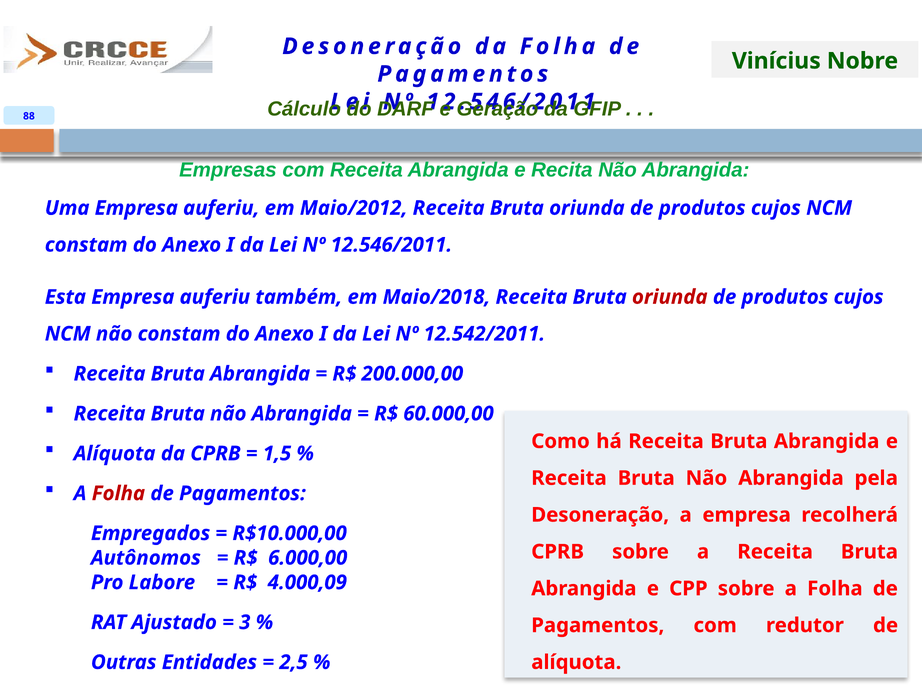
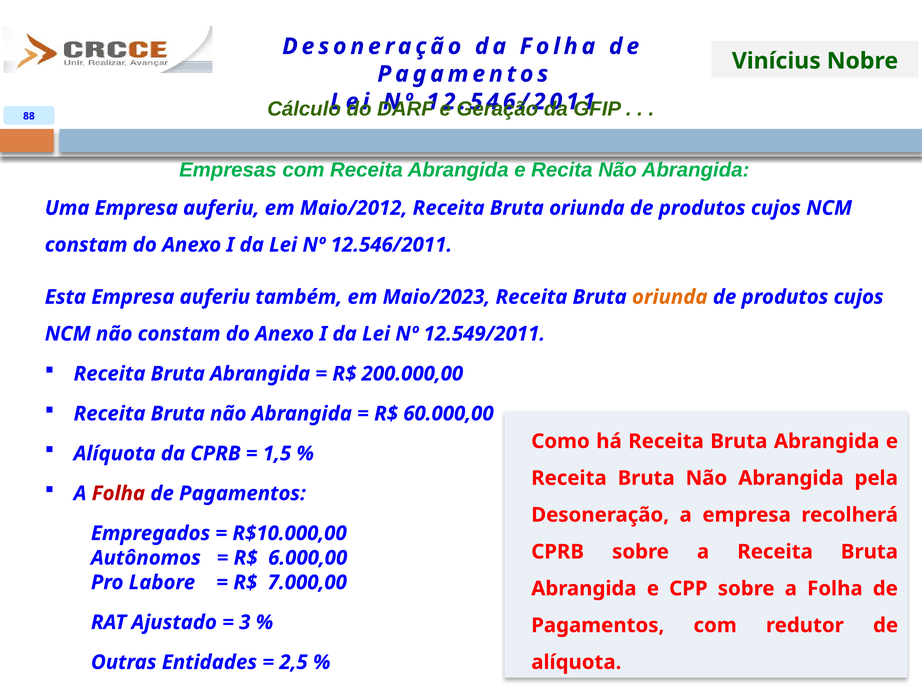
Maio/2018: Maio/2018 -> Maio/2023 (436, 297)
oriunda colour: red -> orange (670, 297)
12.542/2011: 12.542/2011 -> 12.549/2011 (484, 334)
4.000,09: 4.000,09 -> 7.000,00 (307, 583)
